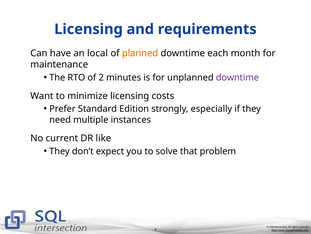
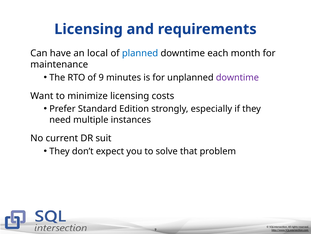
planned colour: orange -> blue (140, 53)
of 2: 2 -> 9 (101, 77)
like: like -> suit (103, 138)
